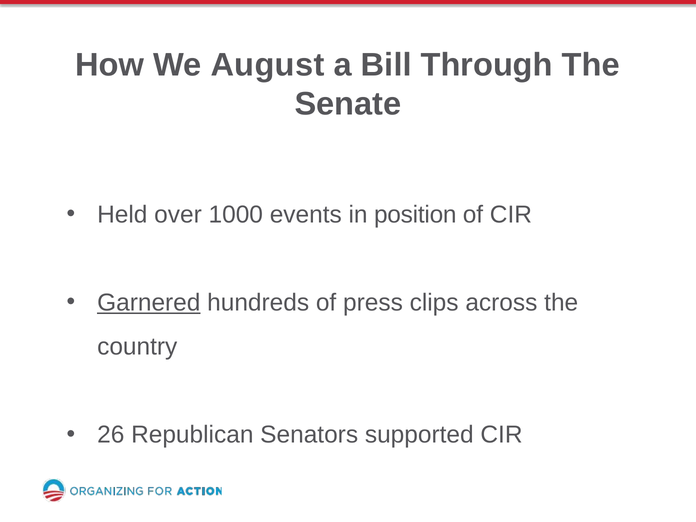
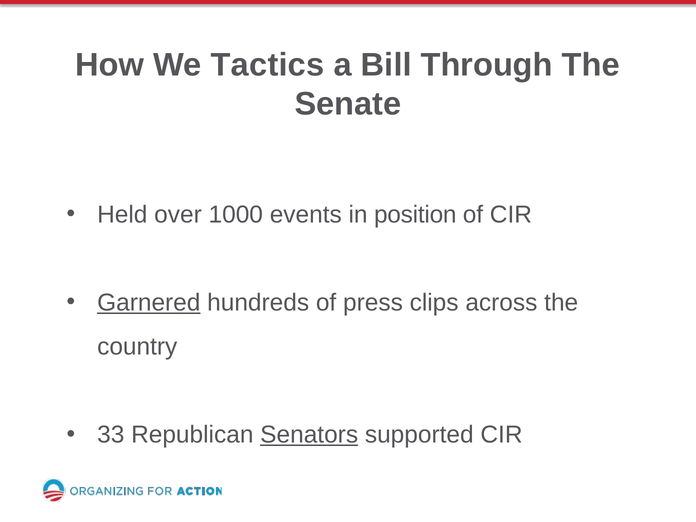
August: August -> Tactics (268, 65)
26: 26 -> 33 (111, 435)
Senators underline: none -> present (309, 435)
